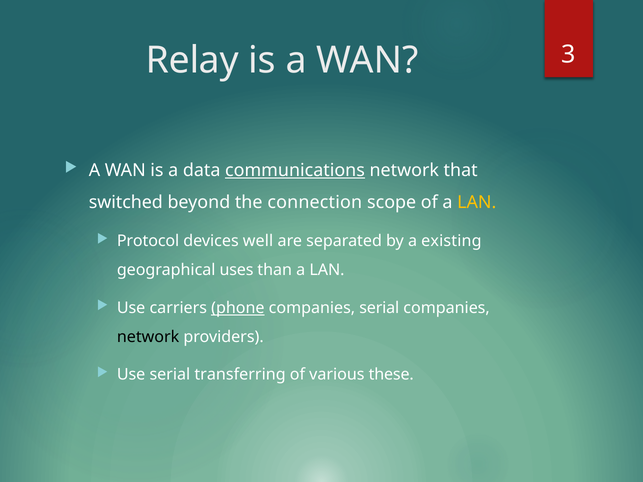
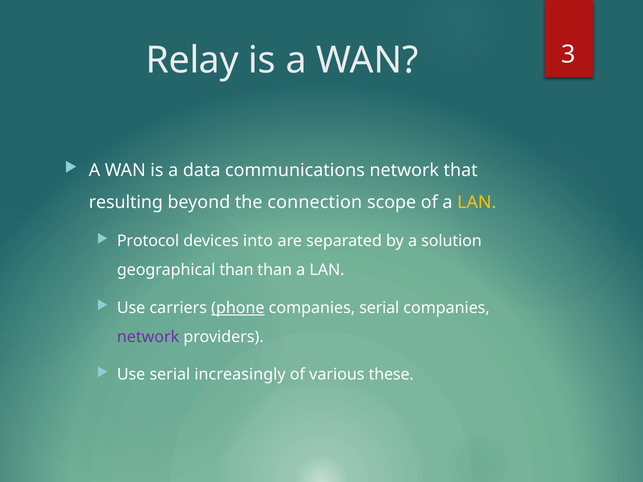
communications underline: present -> none (295, 170)
switched: switched -> resulting (126, 202)
well: well -> into (258, 241)
existing: existing -> solution (452, 241)
geographical uses: uses -> than (237, 270)
network colour: black -> purple (148, 337)
transferring: transferring -> increasingly (240, 375)
